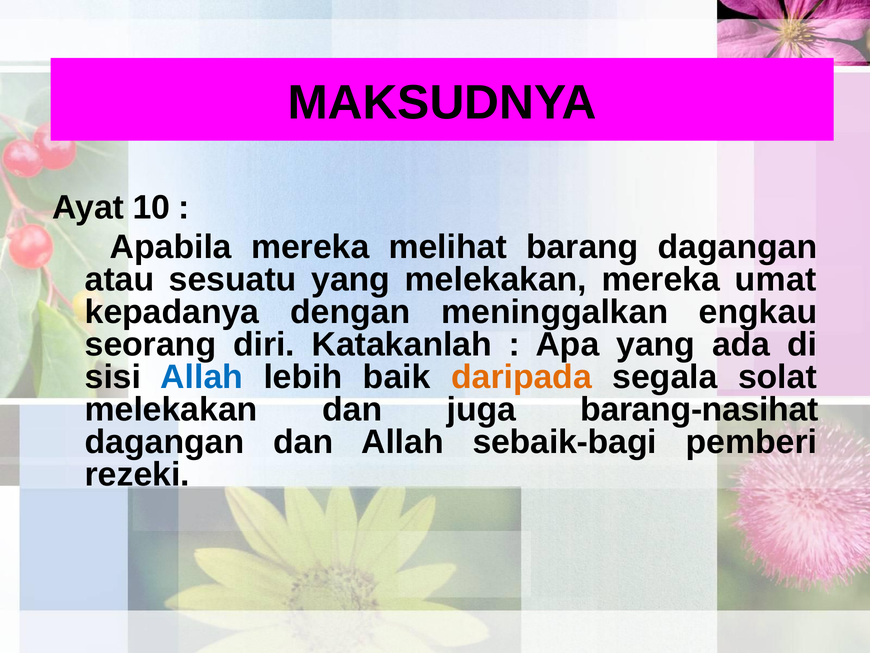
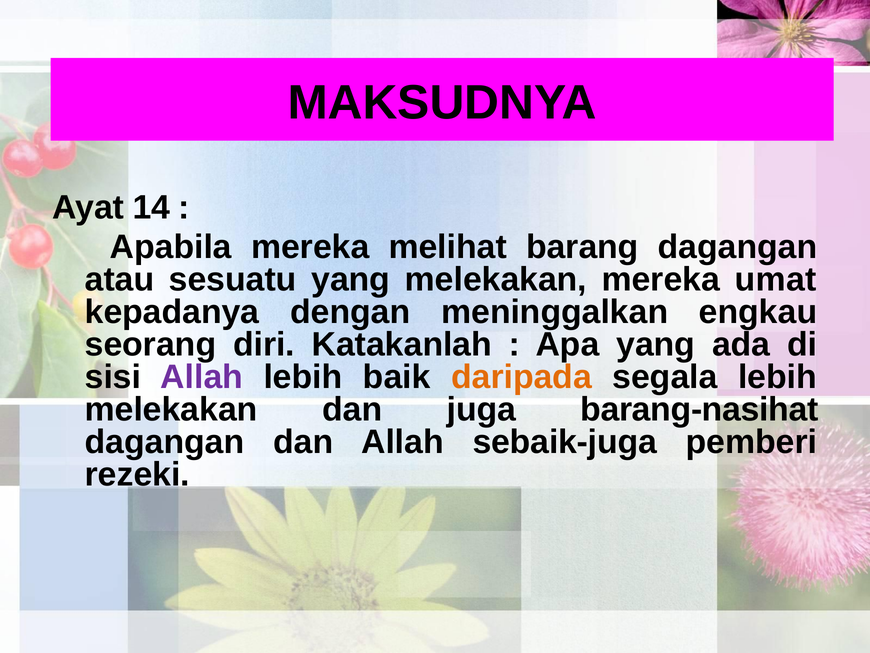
10: 10 -> 14 (151, 208)
Allah colour: blue -> purple (202, 377)
segala solat: solat -> lebih (777, 377)
sebaik-bagi: sebaik-bagi -> sebaik-juga (565, 442)
